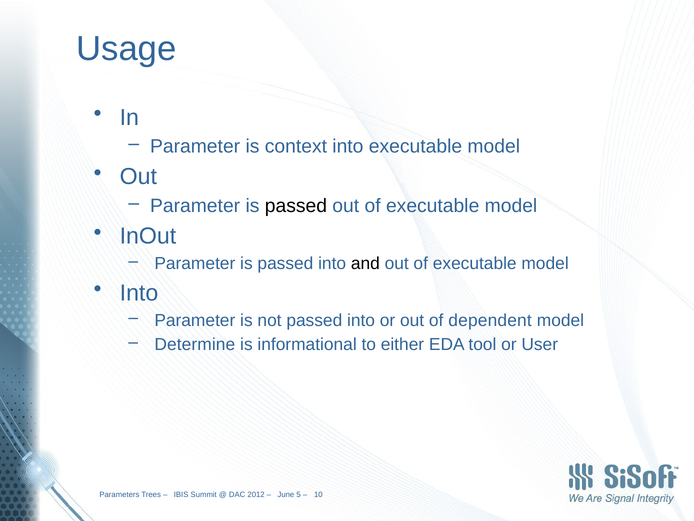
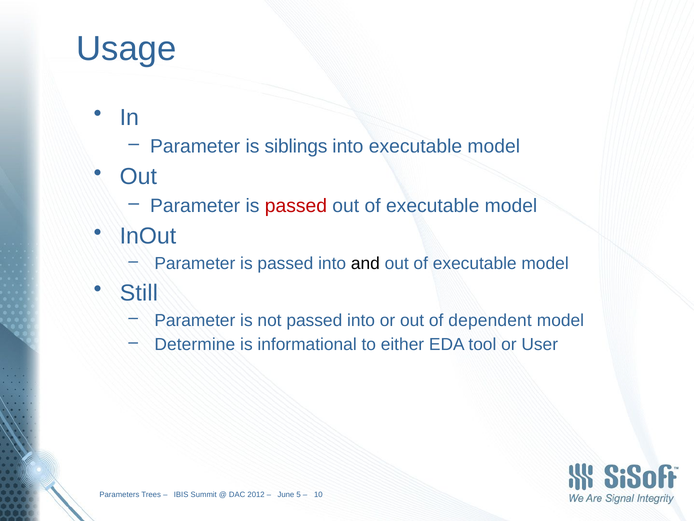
context: context -> siblings (296, 146)
passed colour: black -> red (296, 206)
Into: Into -> Still (139, 293)
